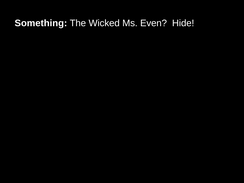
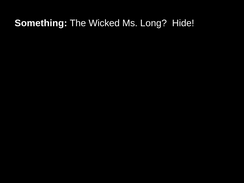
Even: Even -> Long (153, 23)
